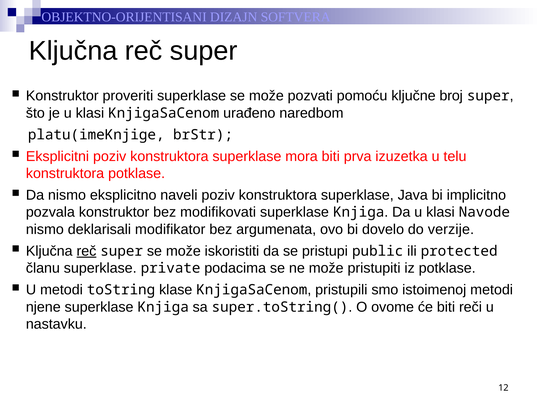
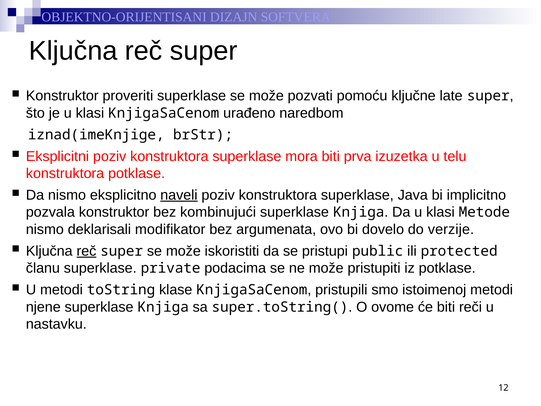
broj: broj -> late (451, 96)
platu(imeKnjige: platu(imeKnjige -> iznad(imeKnjige (96, 135)
naveli underline: none -> present (179, 195)
modifikovati: modifikovati -> kombinujući (218, 212)
Navode: Navode -> Metode (484, 212)
